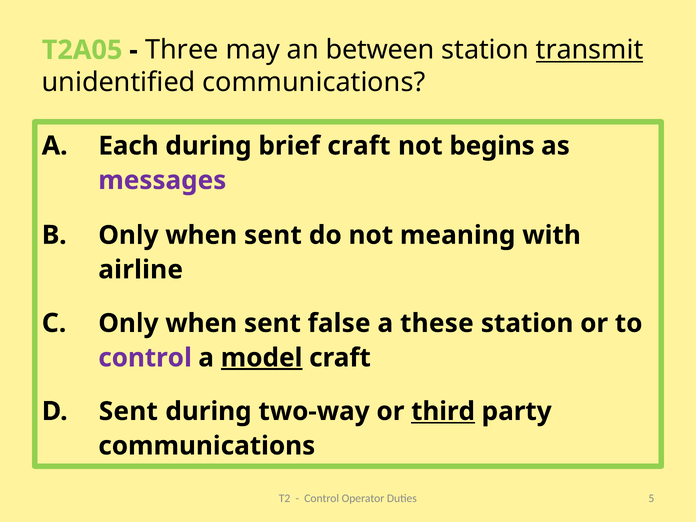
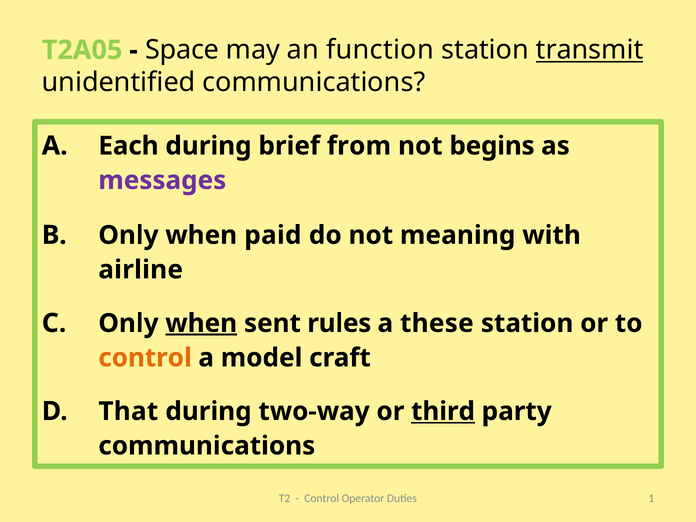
Three: Three -> Space (182, 50)
between: between -> function (380, 50)
brief craft: craft -> from (359, 146)
sent: sent -> paid (273, 235)
when underline: none -> present (201, 323)
false: false -> rules (339, 323)
control colour: purple -> orange (145, 358)
model underline: present -> none (262, 358)
Sent: Sent -> That (128, 411)
5: 5 -> 1 (651, 498)
